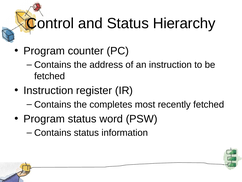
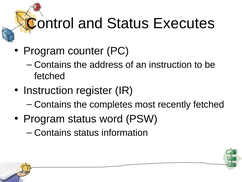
Hierarchy: Hierarchy -> Executes (184, 23)
